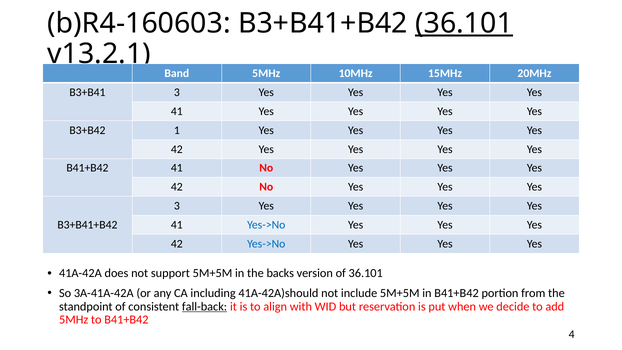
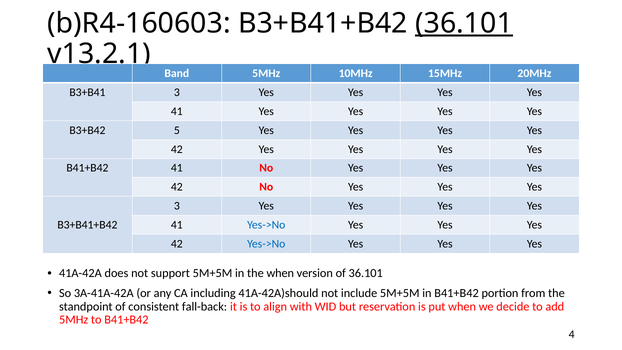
1: 1 -> 5 (177, 130)
the backs: backs -> when (280, 273)
fall-back underline: present -> none (205, 306)
